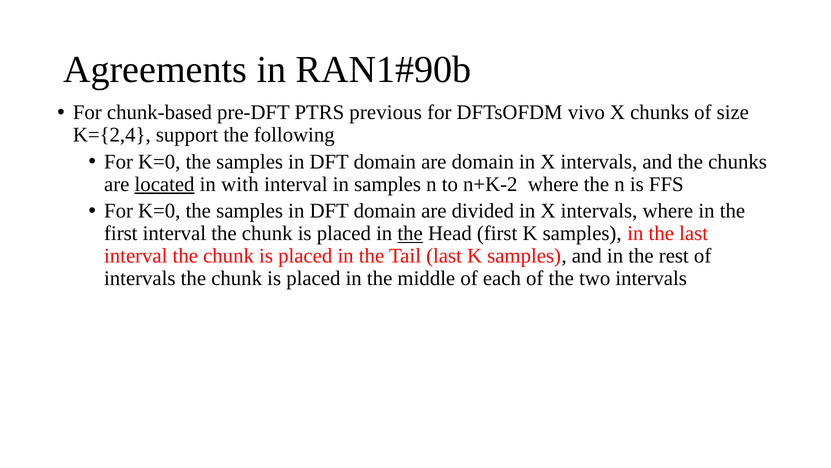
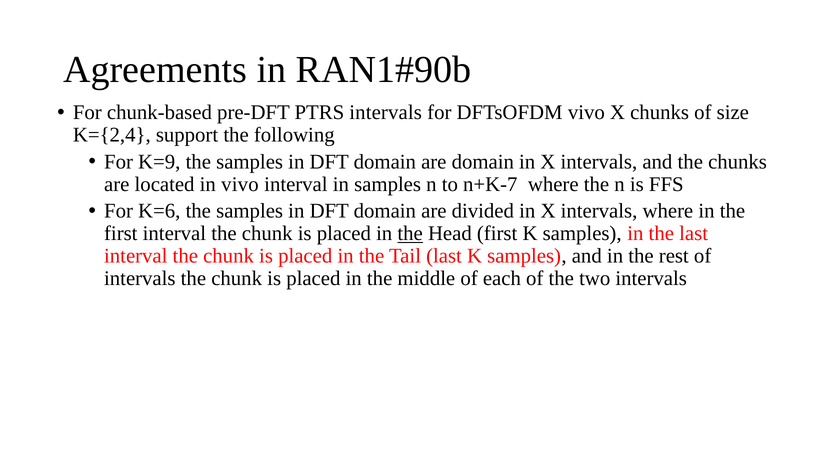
PTRS previous: previous -> intervals (386, 112)
K=0: K=0 -> K=9 (159, 162)
located underline: present -> none (165, 184)
in with: with -> vivo (240, 184)
n+K-2: n+K-2 -> n+K-7 (490, 184)
K=0: K=0 -> K=6 (159, 211)
